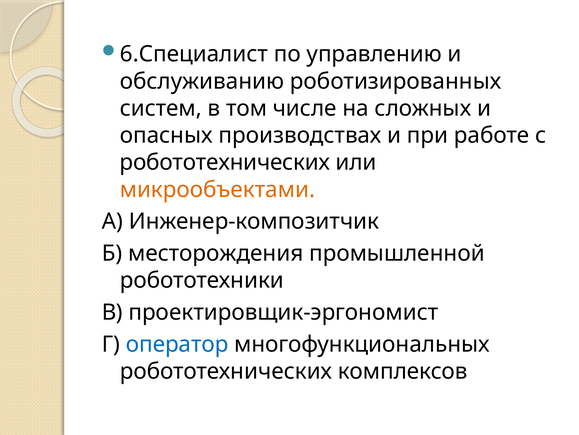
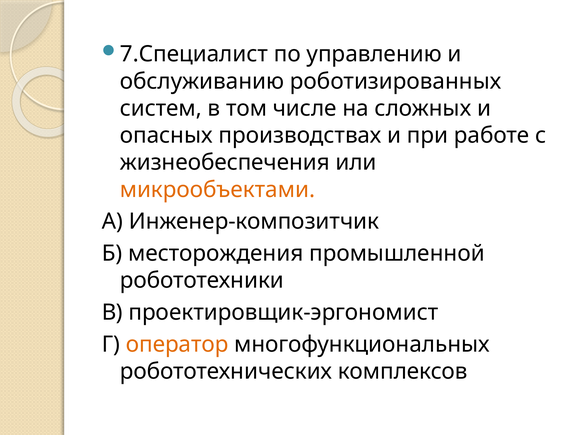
6.Специалист: 6.Специалист -> 7.Специалист (194, 54)
робототехнических: робототехнических -> жизнеобеспечения (225, 162)
оператор colour: blue -> orange (177, 344)
